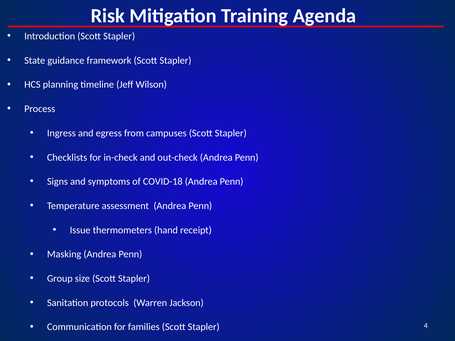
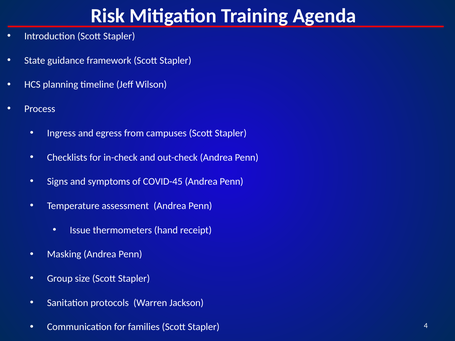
COVID-18: COVID-18 -> COVID-45 (163, 182)
